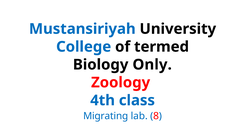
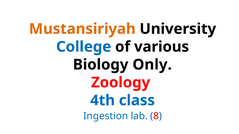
Mustansiriyah colour: blue -> orange (82, 29)
termed: termed -> various (162, 47)
Migrating: Migrating -> Ingestion (106, 116)
